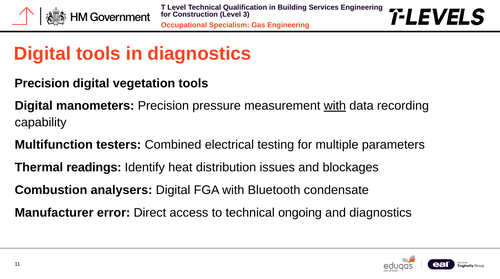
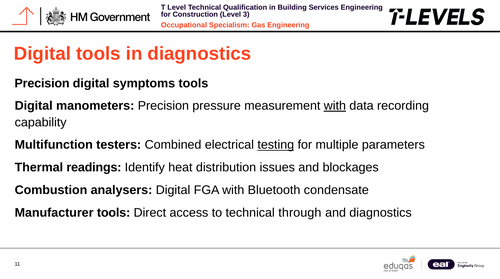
vegetation: vegetation -> symptoms (144, 83)
testing underline: none -> present (276, 145)
Manufacturer error: error -> tools (114, 213)
ongoing: ongoing -> through (300, 213)
